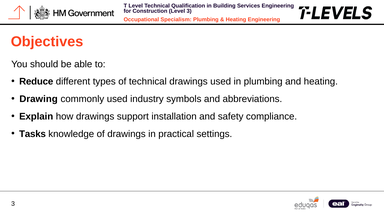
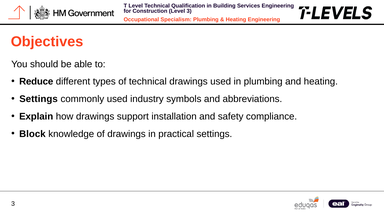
Drawing: Drawing -> Settings (39, 99)
Tasks: Tasks -> Block (32, 134)
